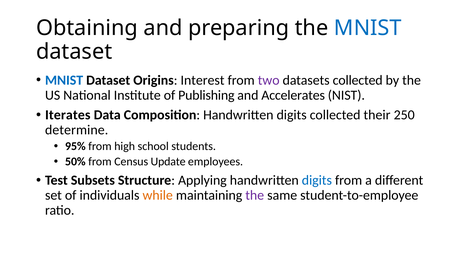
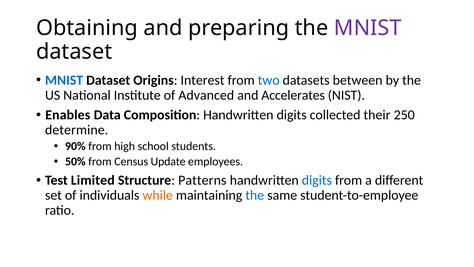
MNIST colour: blue -> purple (368, 28)
two colour: purple -> blue (269, 80)
datasets collected: collected -> between (358, 80)
Publishing: Publishing -> Advanced (206, 95)
Iterates: Iterates -> Enables (68, 115)
95%: 95% -> 90% (75, 146)
Subsets: Subsets -> Limited (93, 180)
Applying: Applying -> Patterns (202, 180)
the colour: purple -> blue (255, 195)
